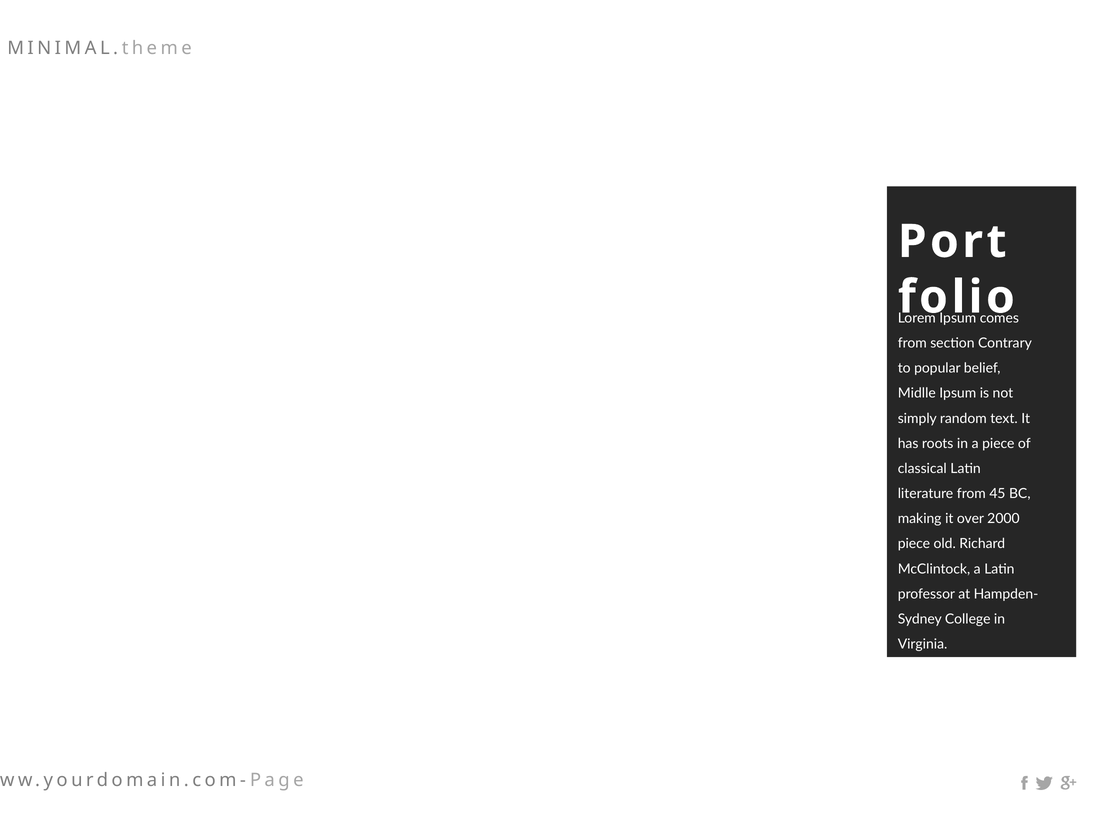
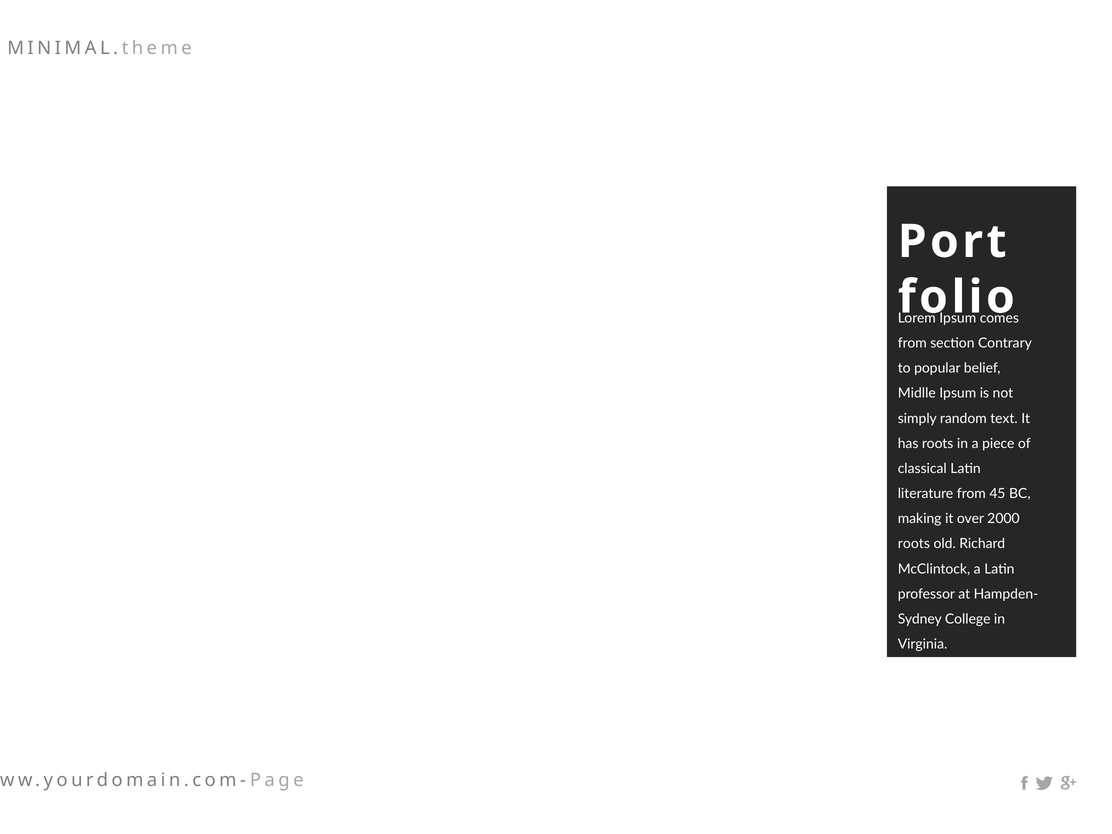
piece: piece -> roots (914, 544)
